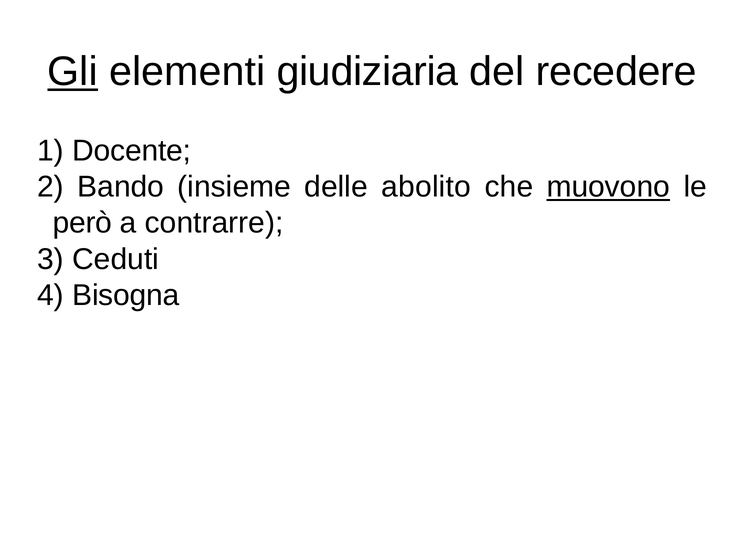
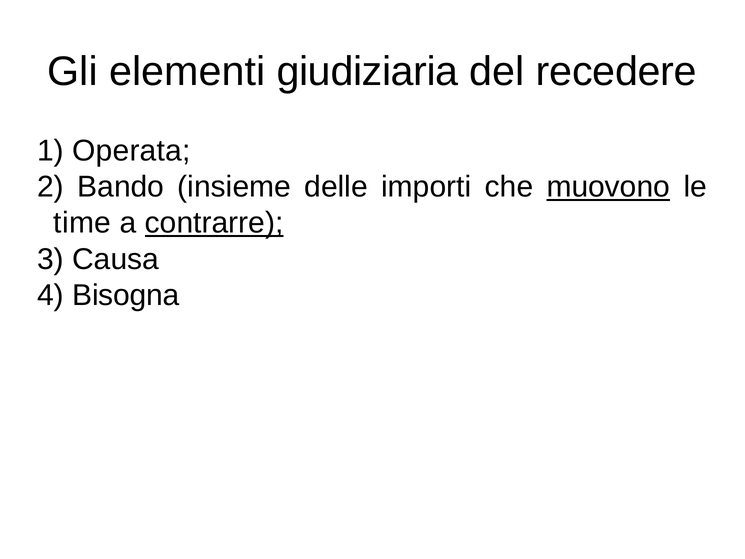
Gli underline: present -> none (73, 72)
Docente: Docente -> Operata (131, 151)
abolito: abolito -> importi (426, 187)
però: però -> time (82, 223)
contrarre underline: none -> present (214, 223)
Ceduti: Ceduti -> Causa (116, 259)
